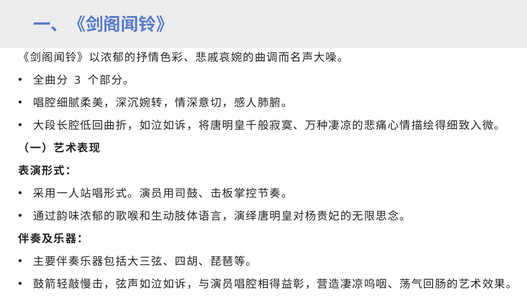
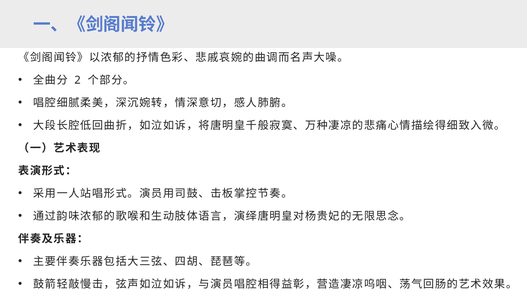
3: 3 -> 2 (78, 80)
